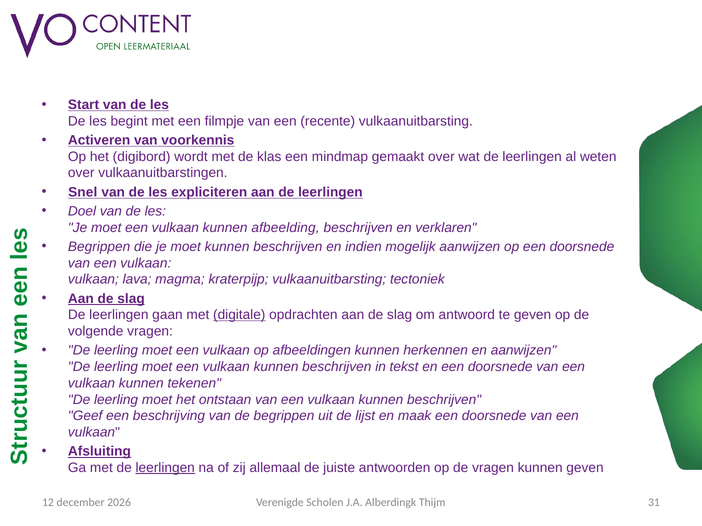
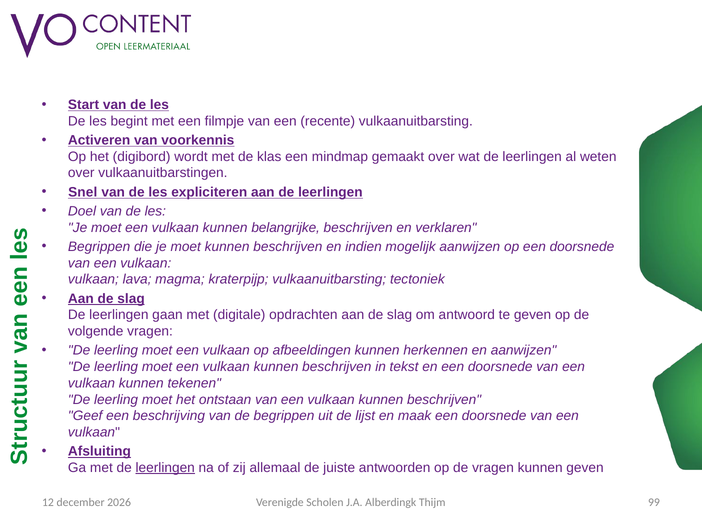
afbeelding: afbeelding -> belangrijke (286, 228)
digitale underline: present -> none (239, 315)
31: 31 -> 99 (654, 503)
